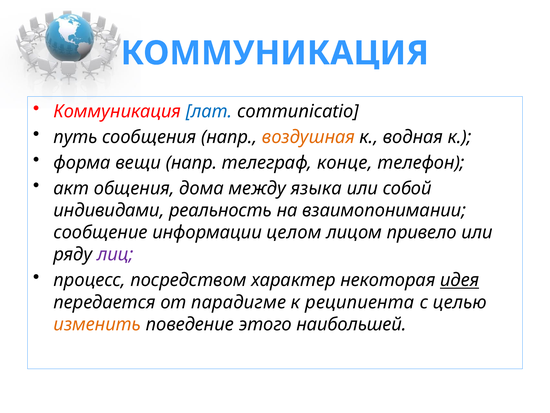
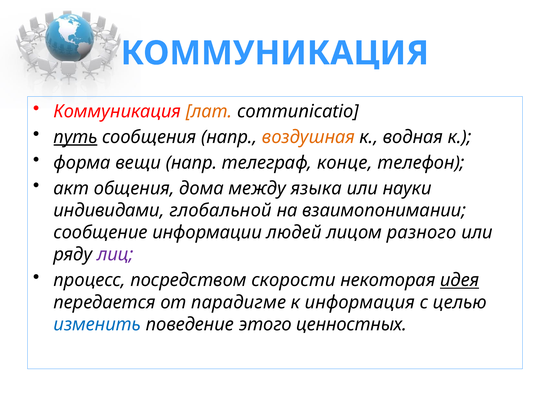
лат colour: blue -> orange (209, 111)
путь underline: none -> present (76, 137)
собой: собой -> науки (407, 188)
реальность: реальность -> глобальной (220, 210)
целом: целом -> людей (294, 232)
привело: привело -> разного (422, 232)
характер: характер -> скорости (293, 280)
реципиента: реципиента -> информация (360, 302)
изменить colour: orange -> blue (97, 324)
наибольшей: наибольшей -> ценностных (352, 324)
